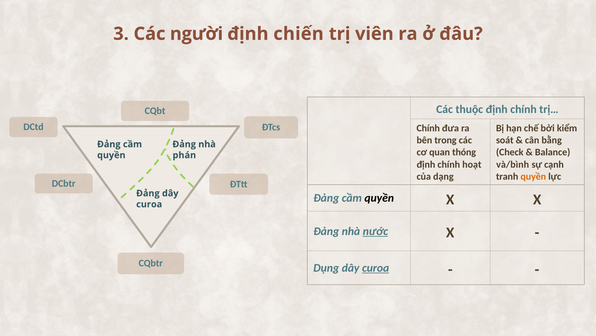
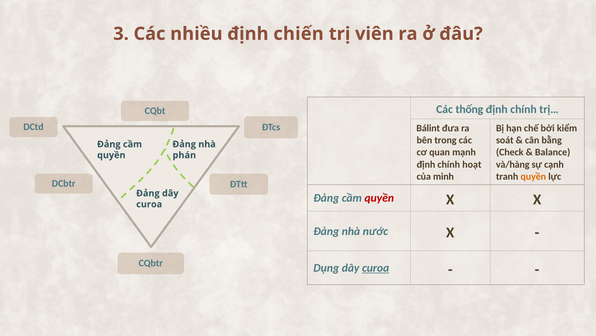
người: người -> nhiều (196, 34)
thuộc: thuộc -> thống (469, 109)
Chính: Chính -> Bálint (428, 128)
thóng: thóng -> mạnh (464, 152)
và/bình: và/bình -> và/hàng (513, 164)
dạng: dạng -> minh (443, 176)
quyền colour: black -> red (379, 198)
nước underline: present -> none (375, 231)
